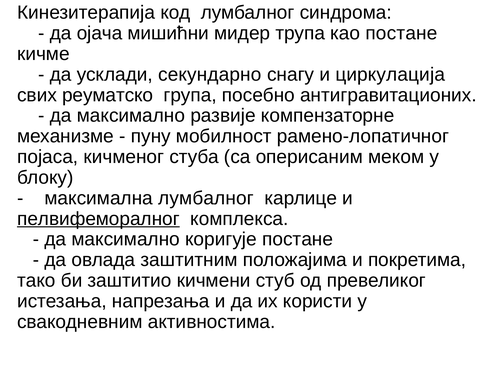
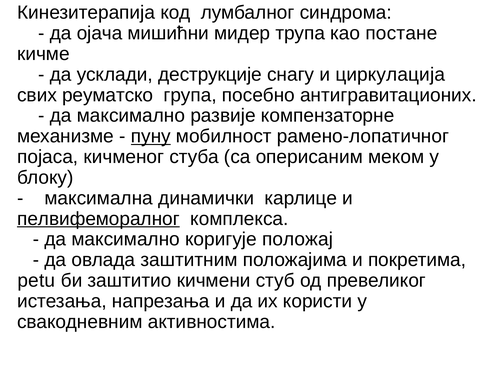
секундарно: секундарно -> деструкције (210, 74)
пуну underline: none -> present (151, 136)
максимална лумбалног: лумбалног -> динамички (206, 198)
коригује постане: постане -> положај (298, 239)
тако: тако -> petu (36, 281)
